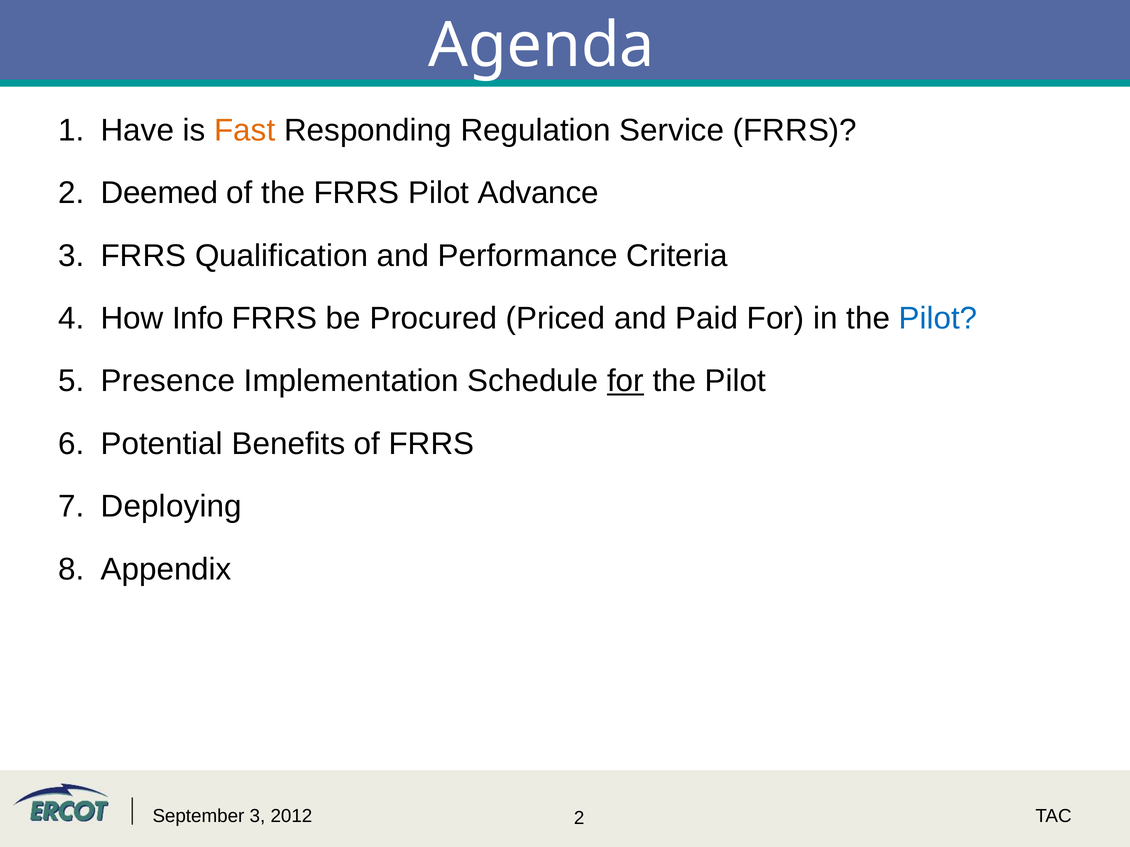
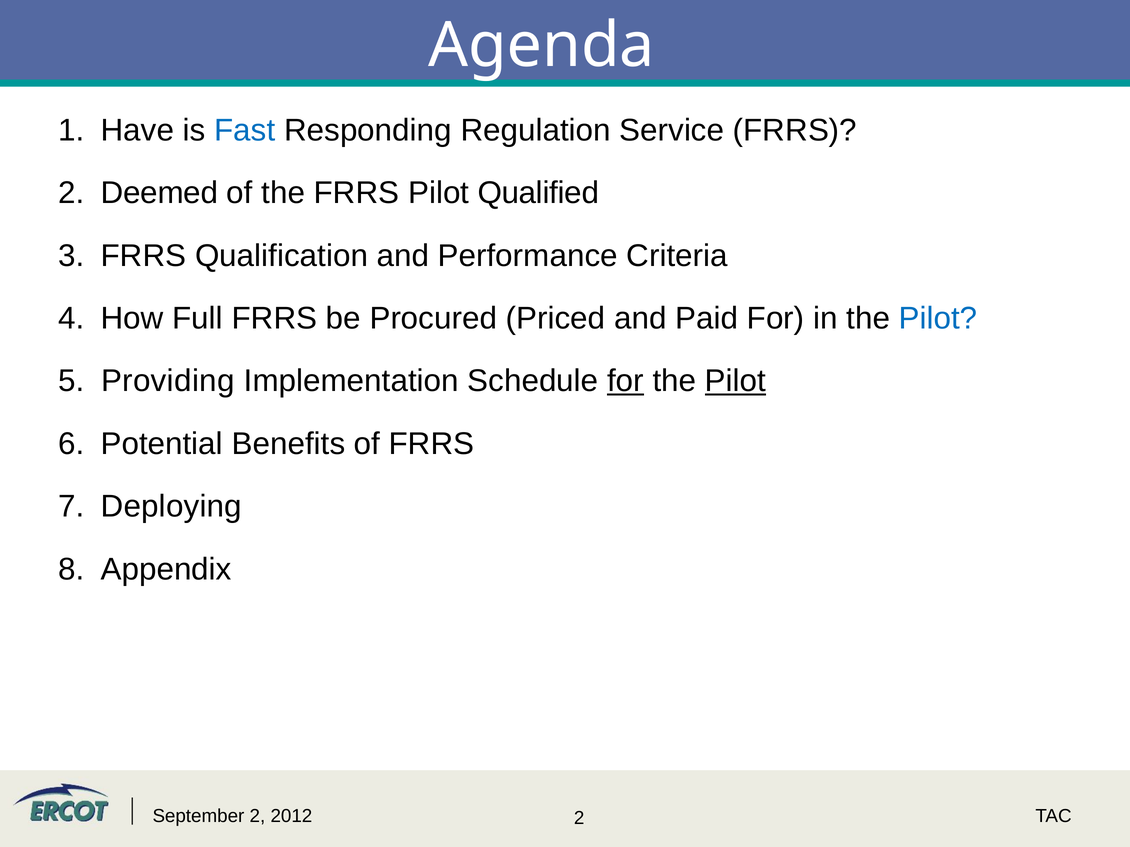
Fast colour: orange -> blue (245, 130)
Advance: Advance -> Qualified (538, 193)
Info: Info -> Full (198, 319)
Presence: Presence -> Providing (168, 381)
Pilot underline: none -> present (735, 381)
September 3: 3 -> 2 (257, 816)
